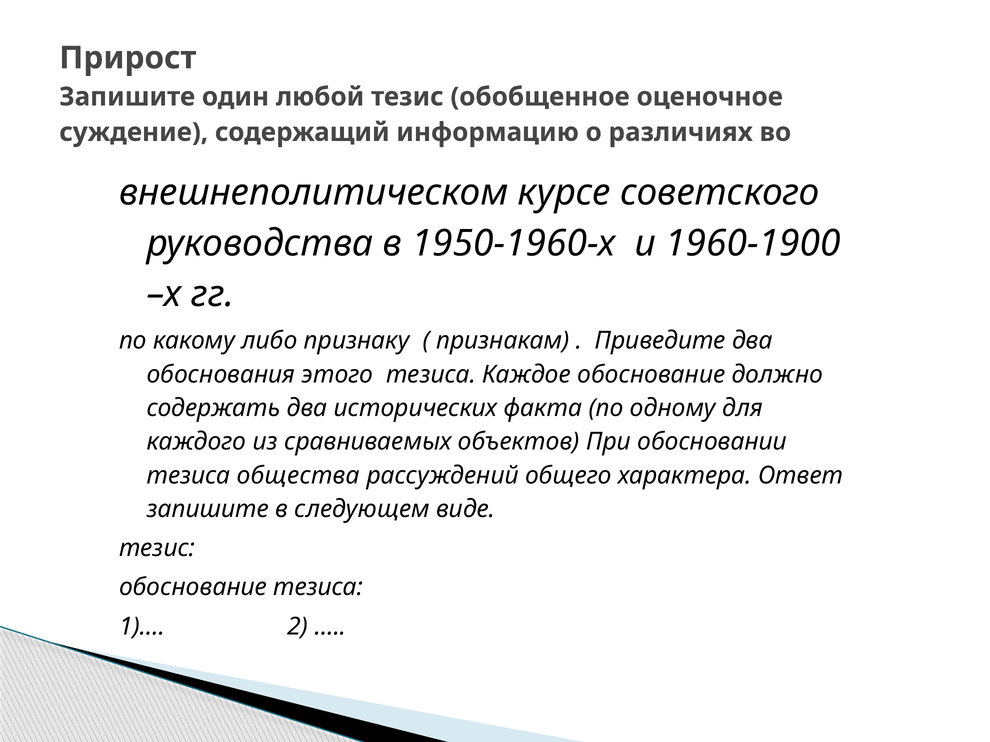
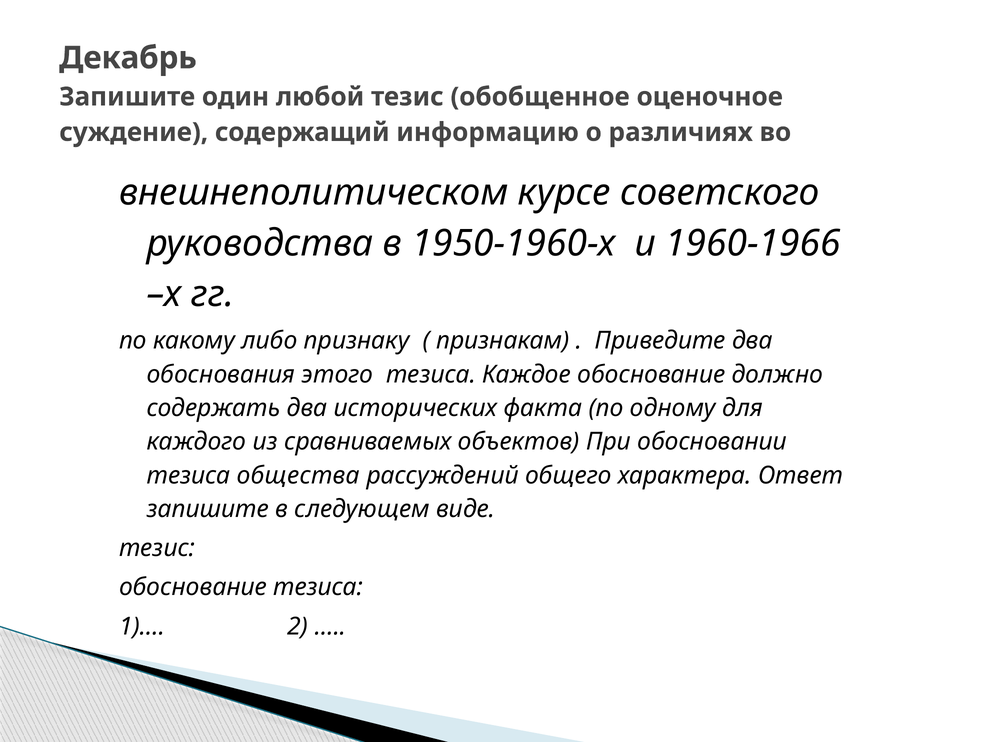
Прирост: Прирост -> Декабрь (128, 58)
1960-1900: 1960-1900 -> 1960-1966 (753, 243)
